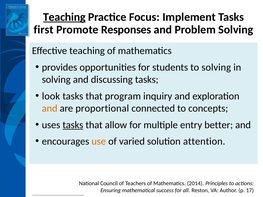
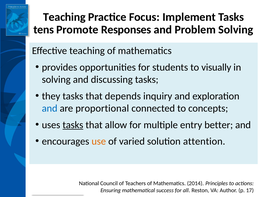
Teaching underline: present -> none (64, 17)
first: first -> tens (44, 30)
to solving: solving -> visually (216, 67)
look: look -> they (51, 96)
program: program -> depends (123, 96)
and colour: orange -> blue (50, 108)
